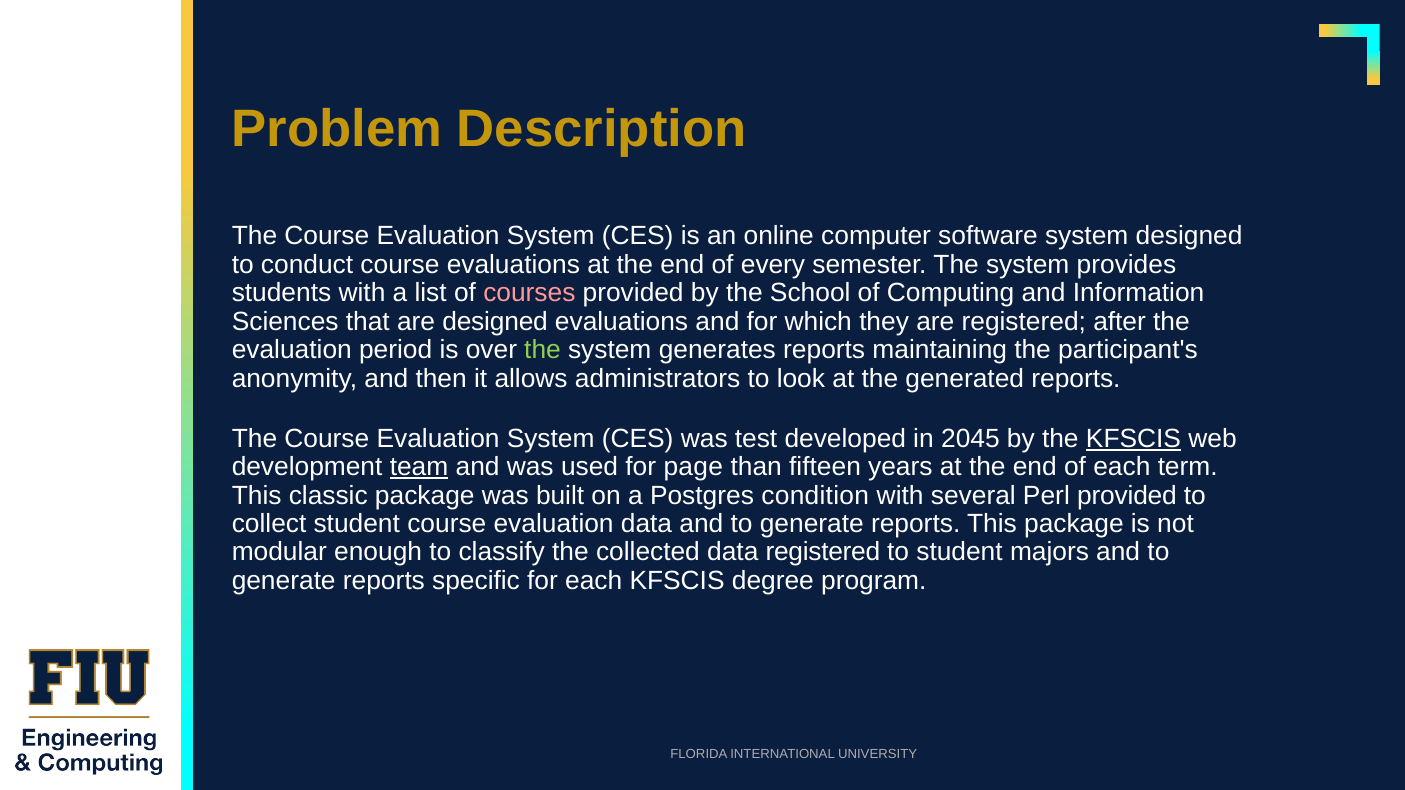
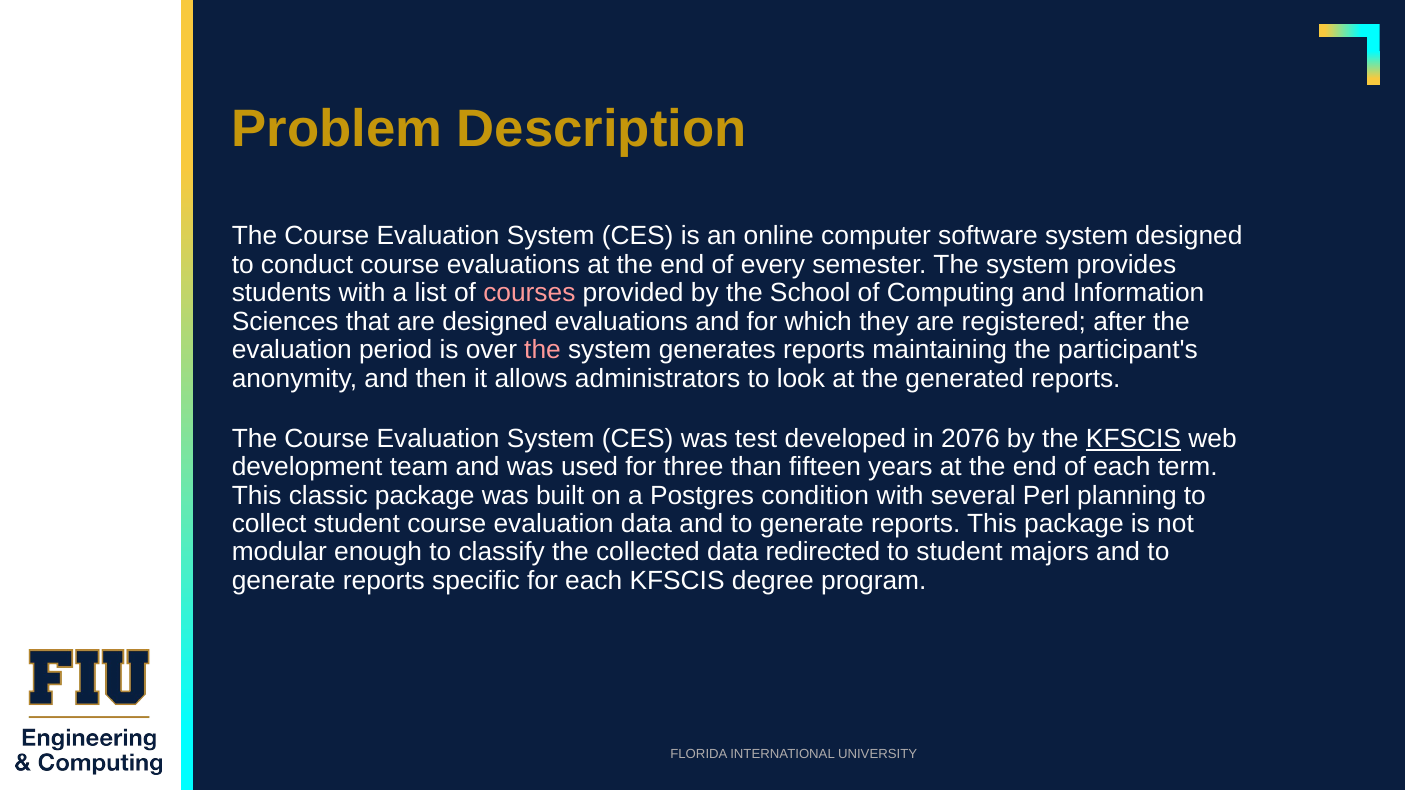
the colour: light green -> pink (543, 350)
2045: 2045 -> 2076 (970, 439)
team underline: present -> none (419, 467)
page: page -> three (693, 467)
Perl provided: provided -> planning (1127, 496)
data registered: registered -> redirected (823, 552)
